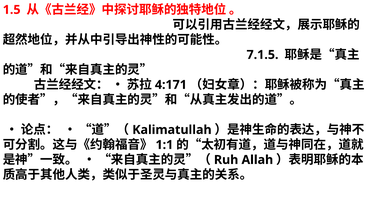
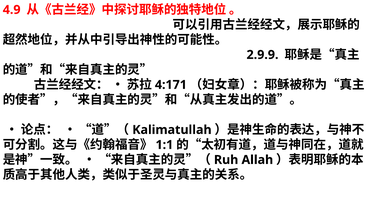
1.5: 1.5 -> 4.9 (12, 10)
7.1.5: 7.1.5 -> 2.9.9 (263, 55)
